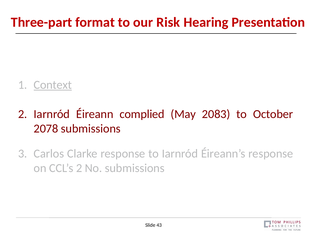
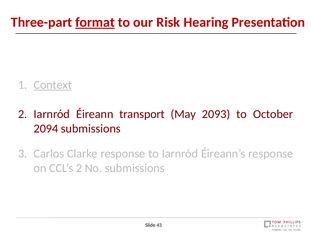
format underline: none -> present (95, 22)
complied: complied -> transport (142, 114)
2083: 2083 -> 2093 (216, 114)
2078: 2078 -> 2094 (46, 129)
